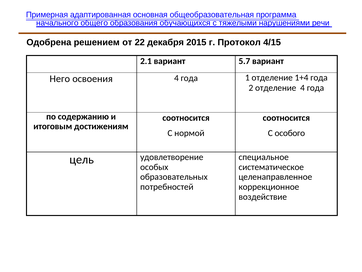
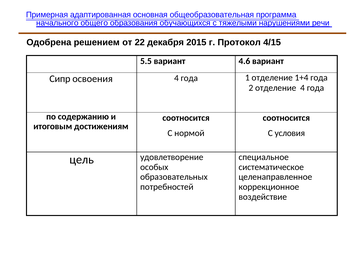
2.1: 2.1 -> 5.5 (146, 61)
5.7: 5.7 -> 4.6 (244, 61)
Него: Него -> Сипр (60, 79)
особого: особого -> условия (290, 133)
